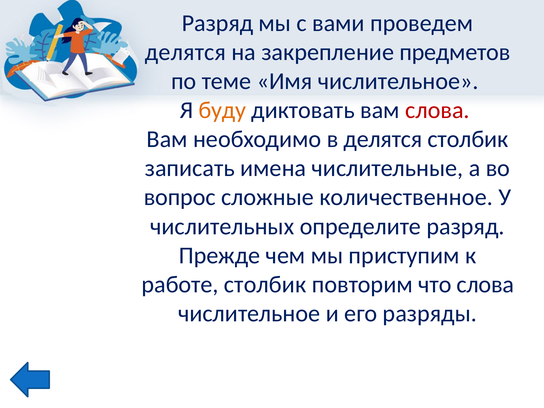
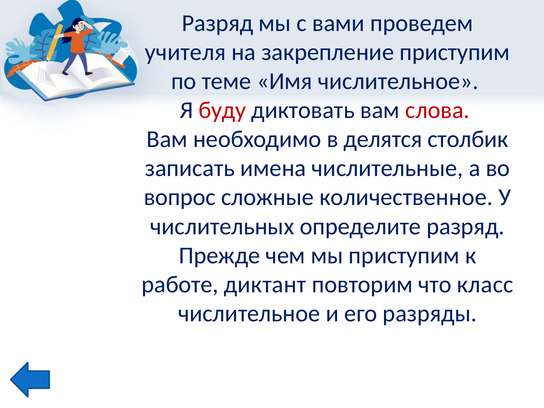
делятся: делятся -> учителя (185, 52)
закрепление предметов: предметов -> приступим (455, 52)
буду colour: orange -> red (222, 110)
работе столбик: столбик -> диктант (265, 284)
что слова: слова -> класс (485, 284)
